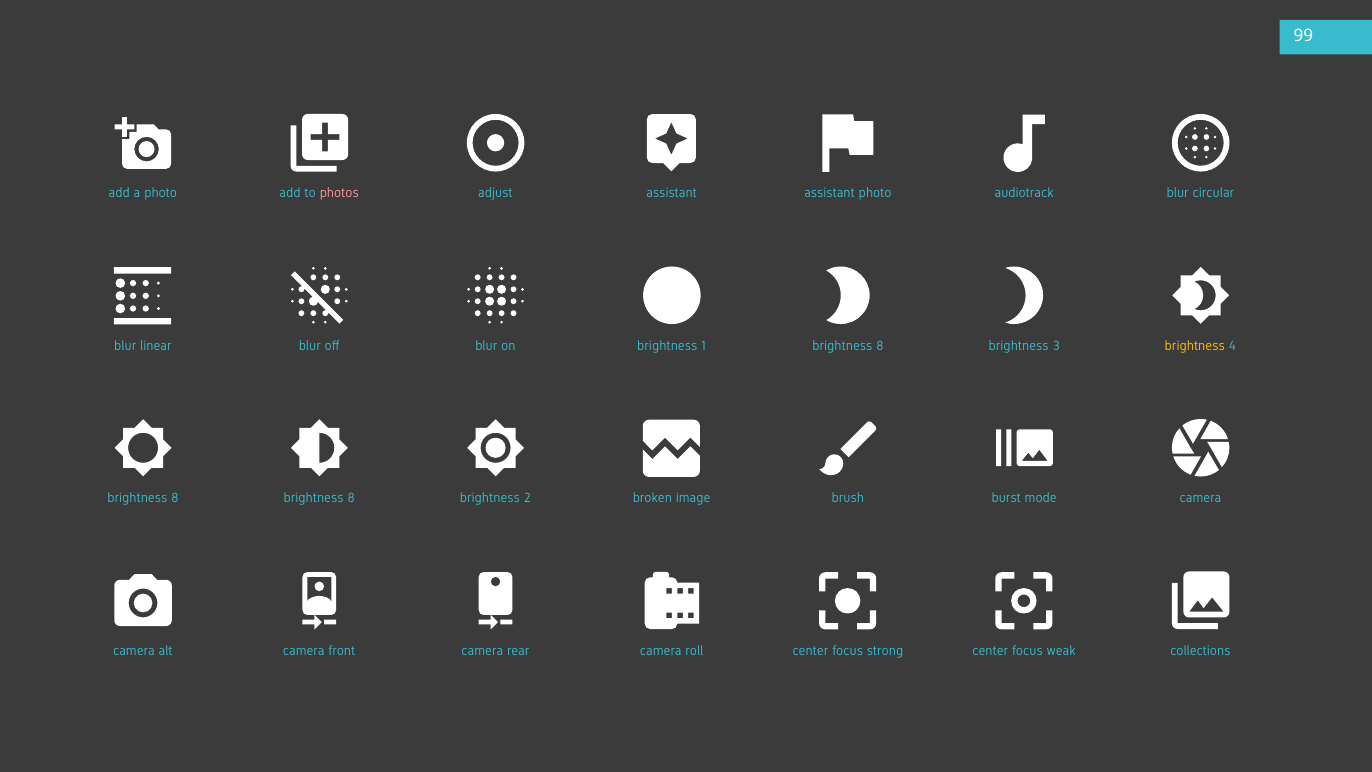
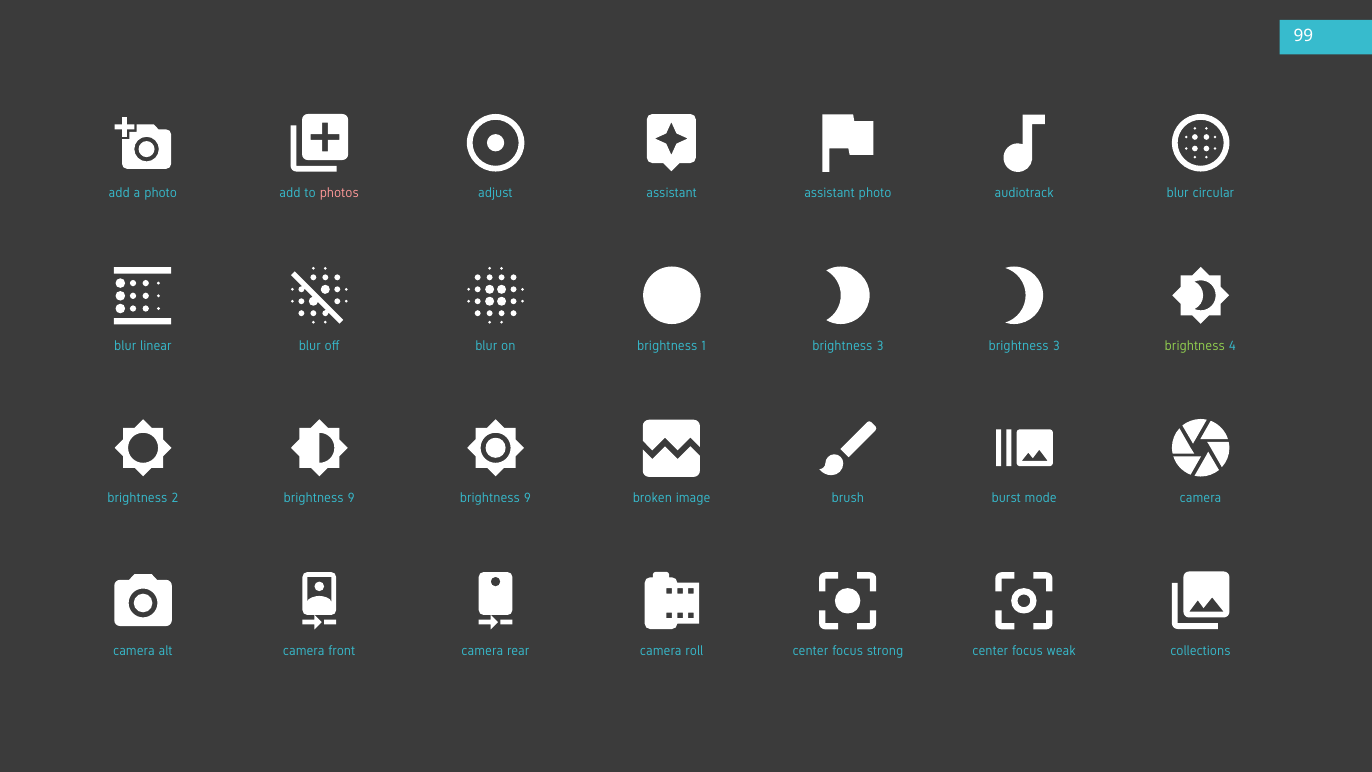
1 brightness 8: 8 -> 3 (880, 346)
brightness colour: yellow -> light green (1195, 346)
8: 8 -> 2 (175, 498)
8: 8 -> 9 (351, 498)
2: 2 -> 9 (527, 498)
